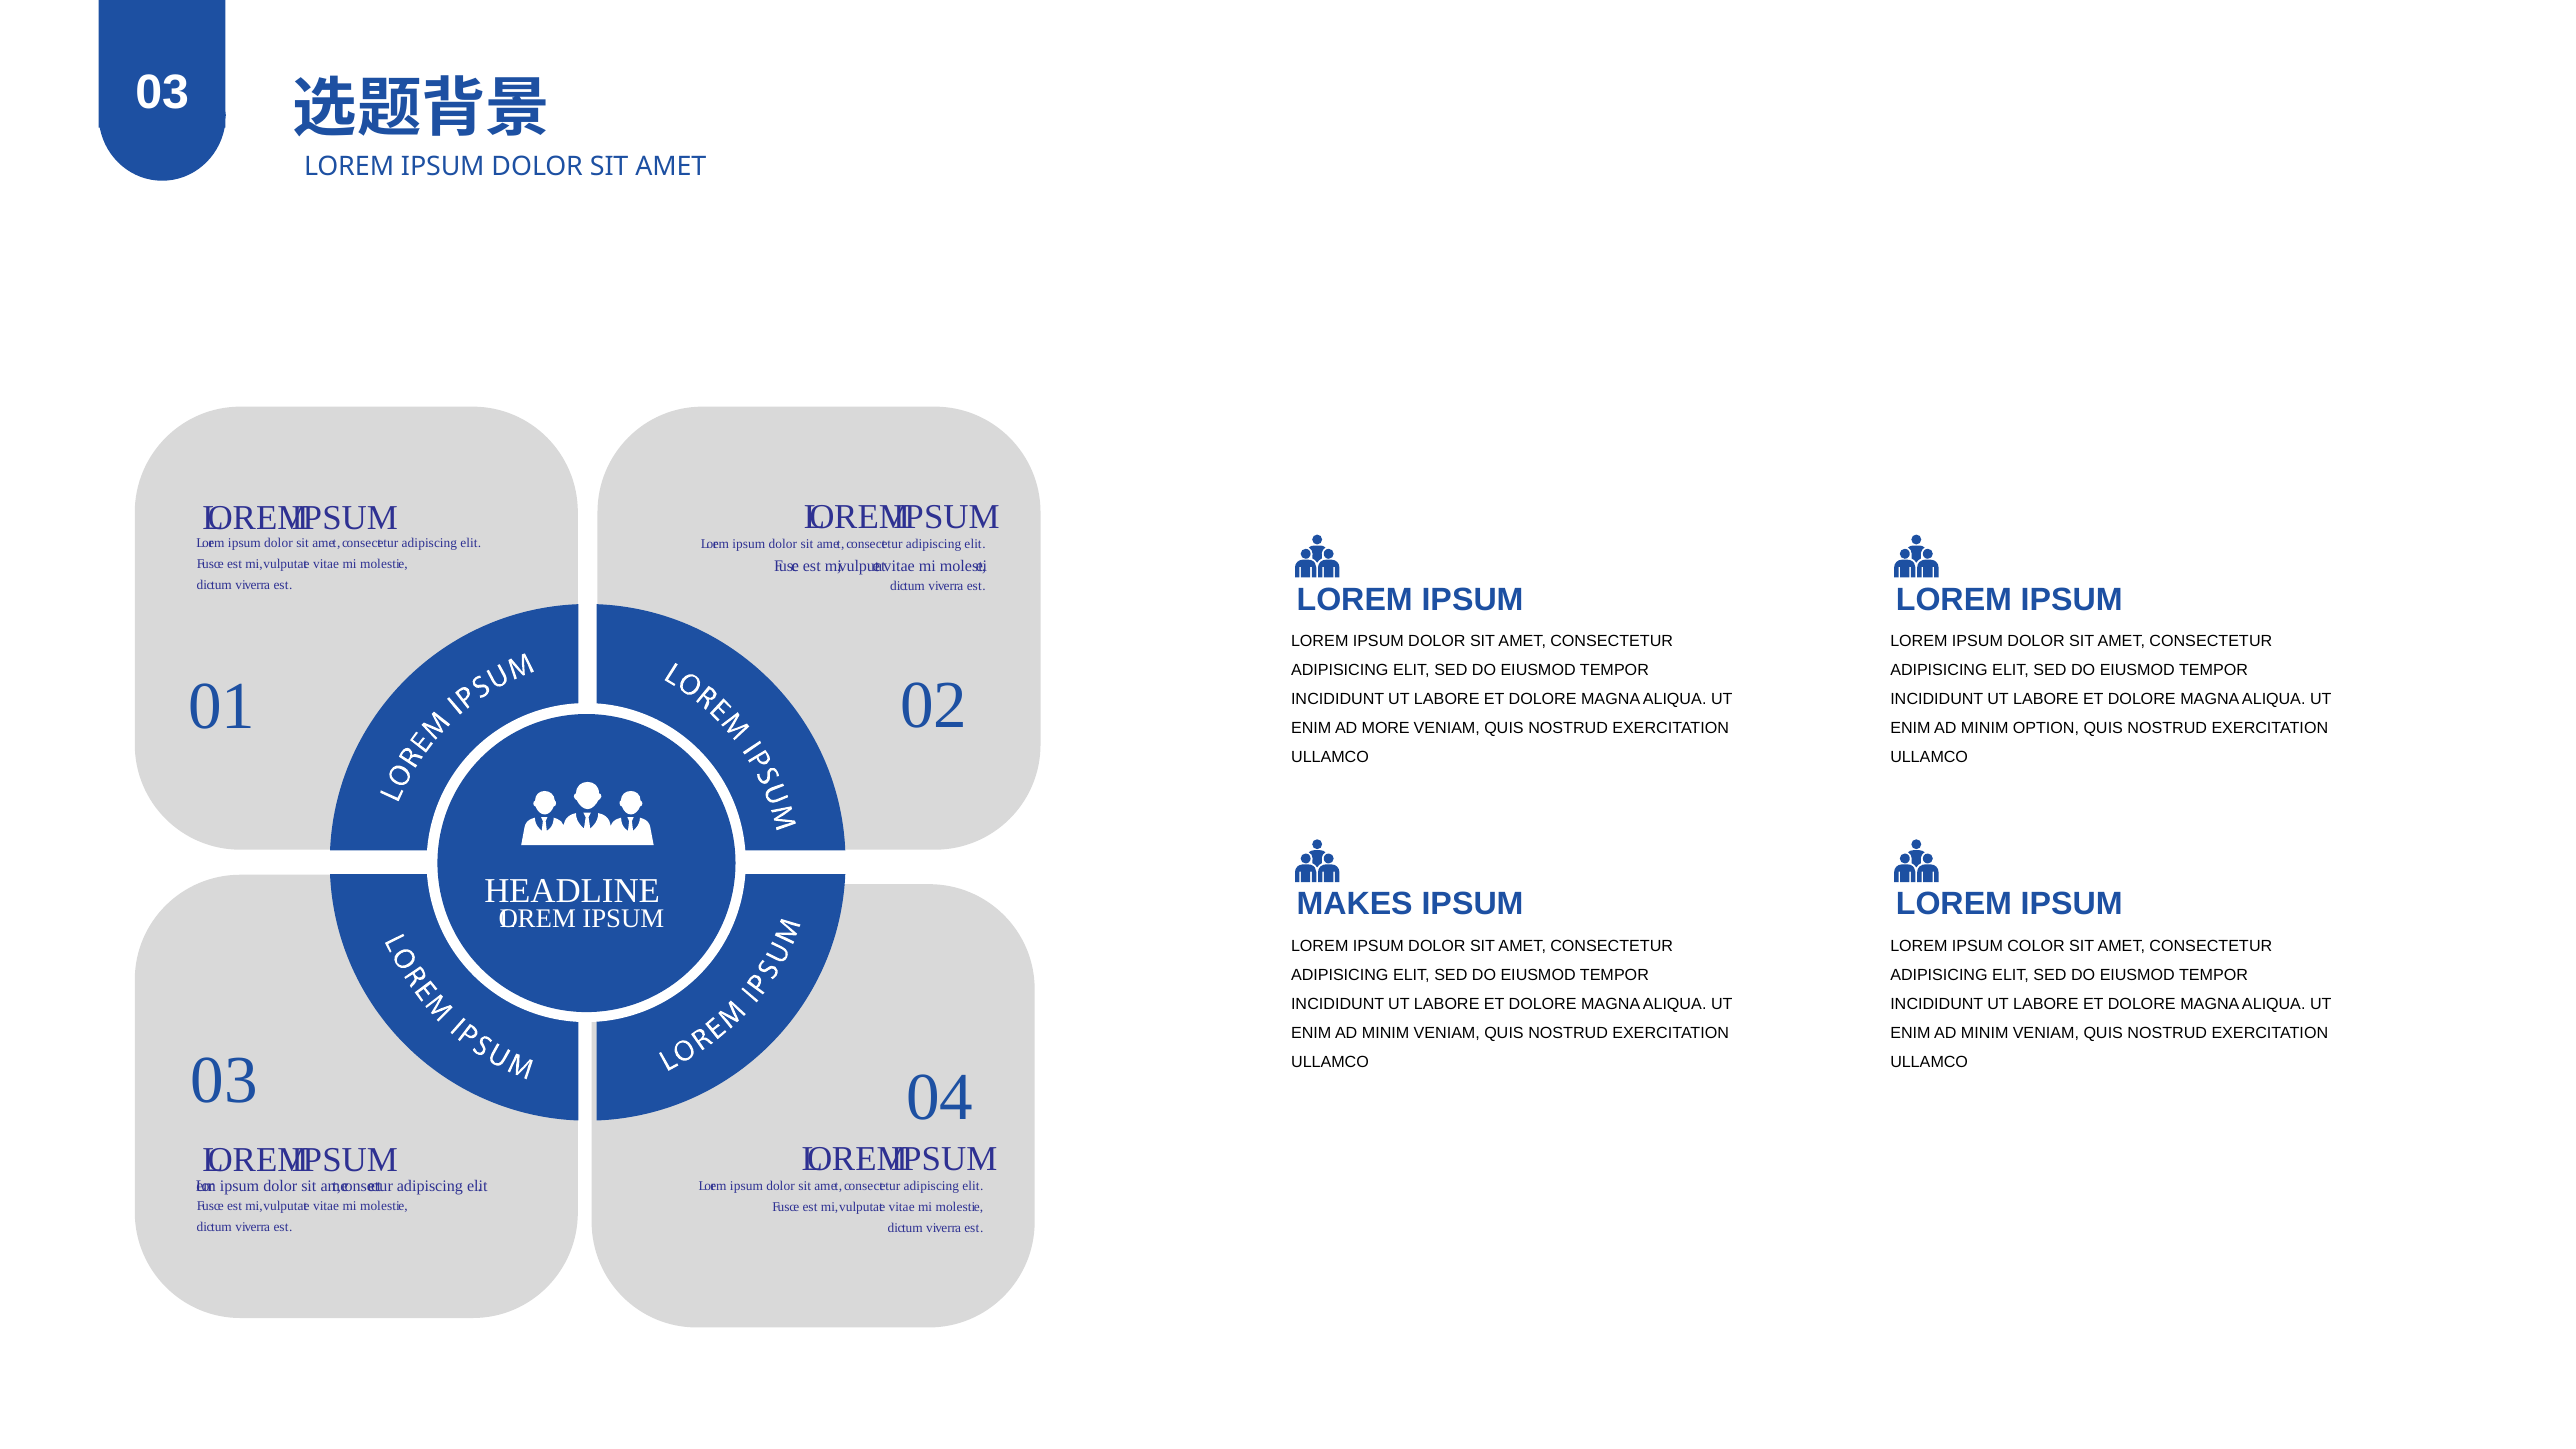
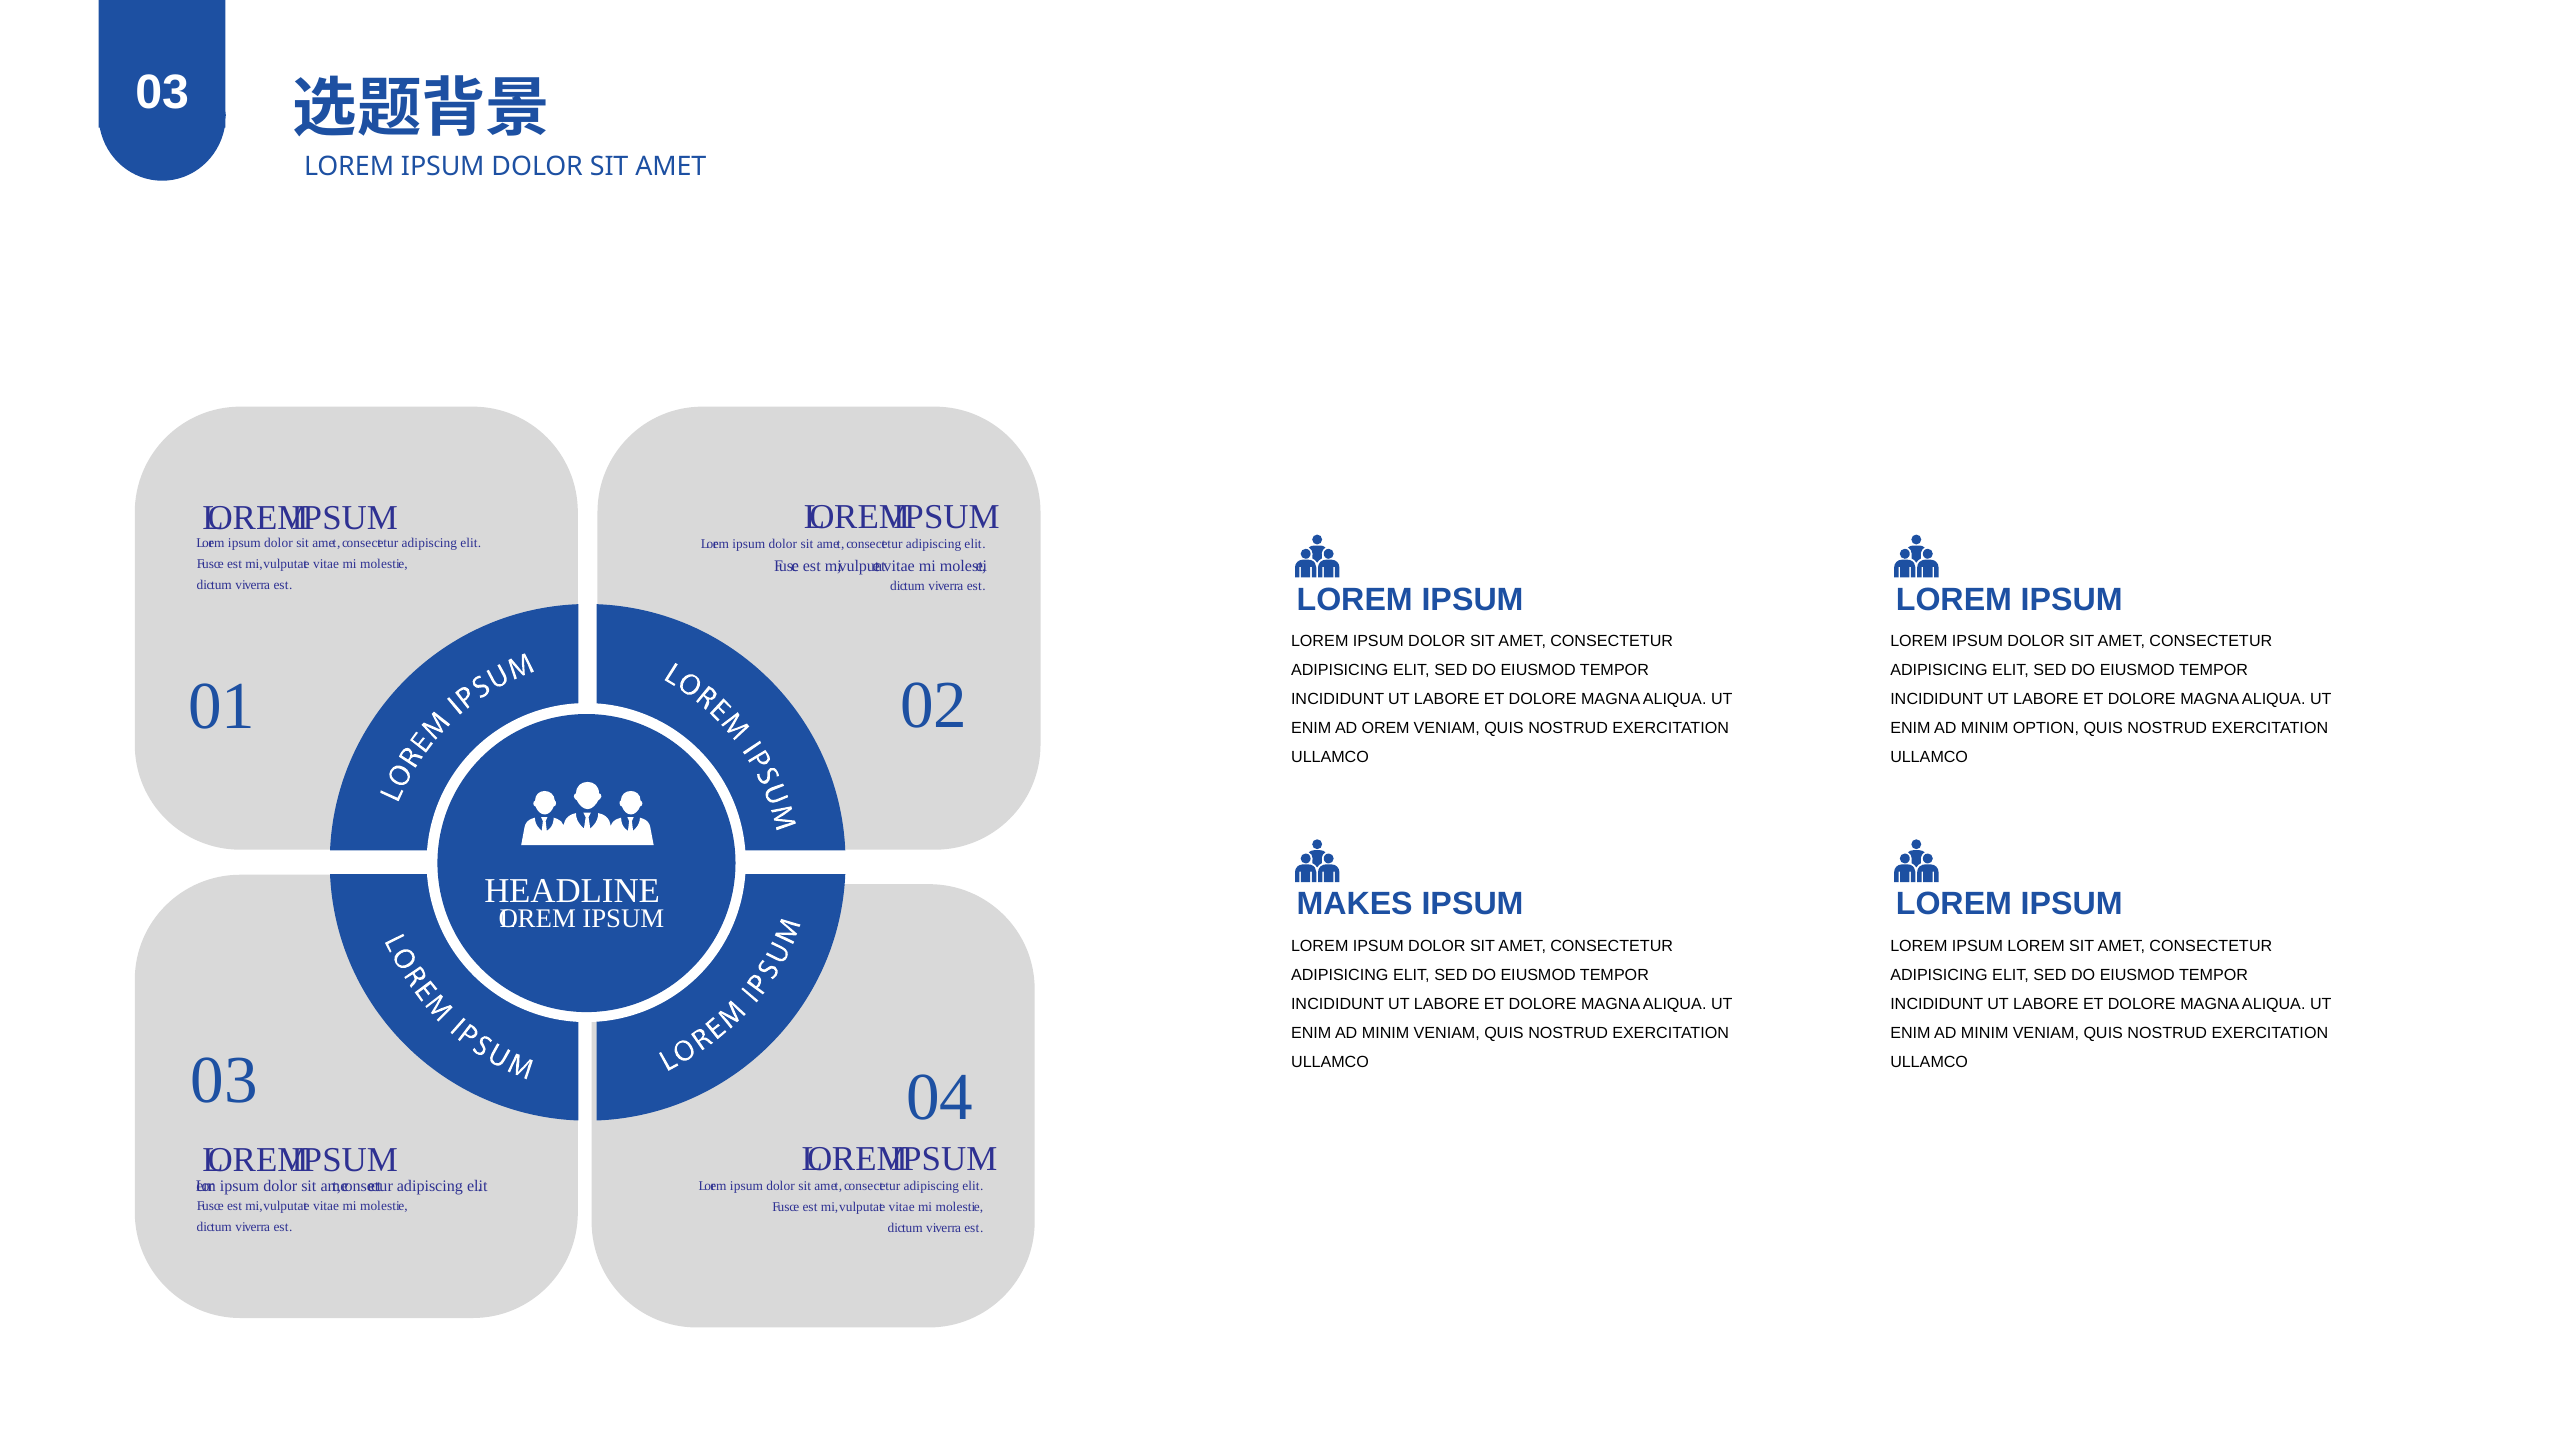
AD MORE: MORE -> OREM (1386, 728)
COLOR: COLOR -> LOREM (2036, 946)
